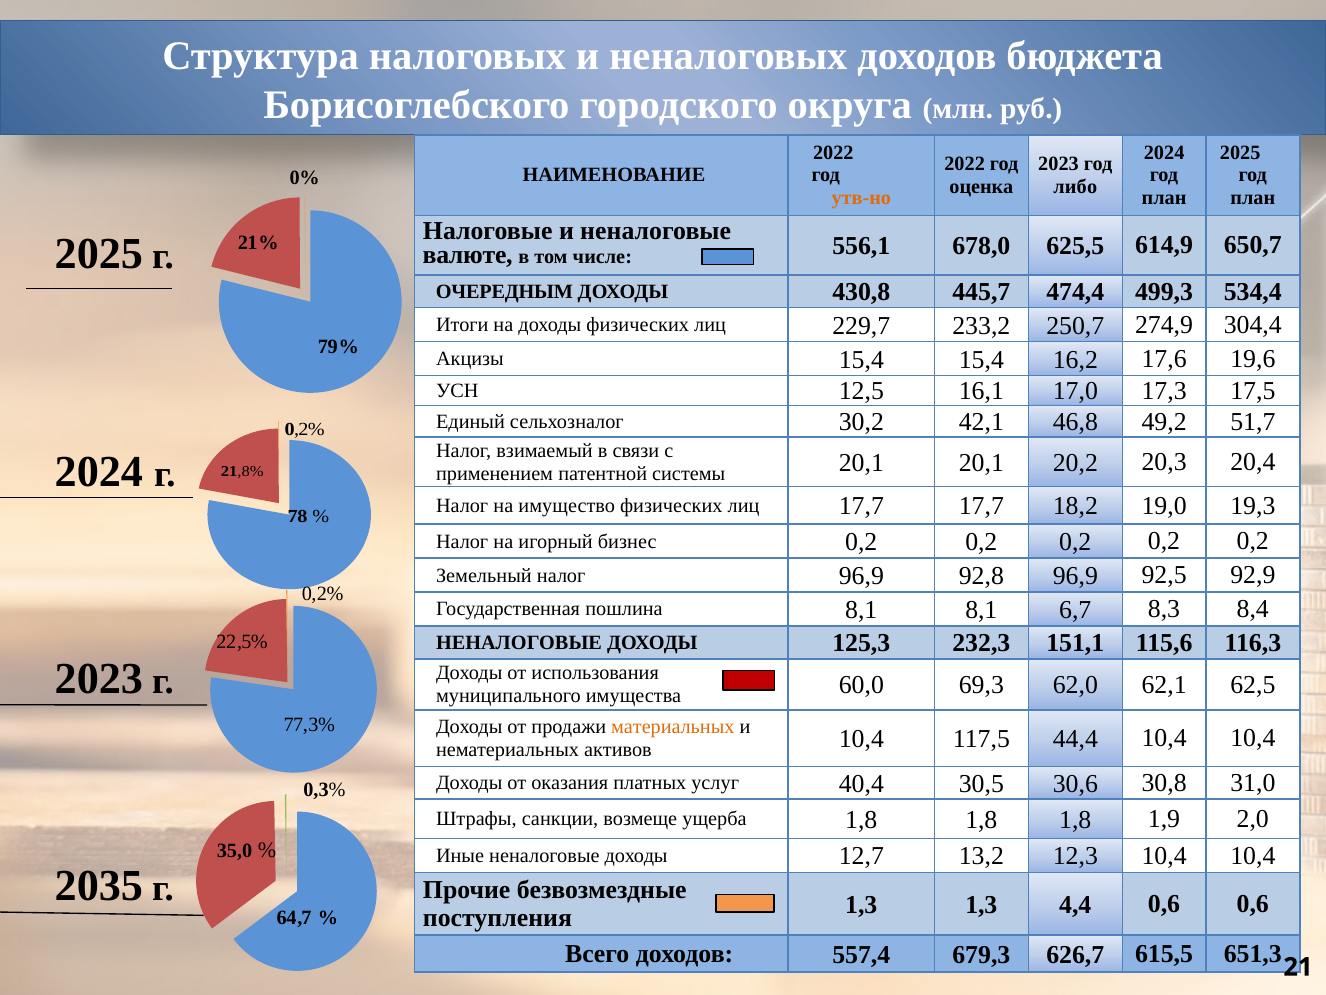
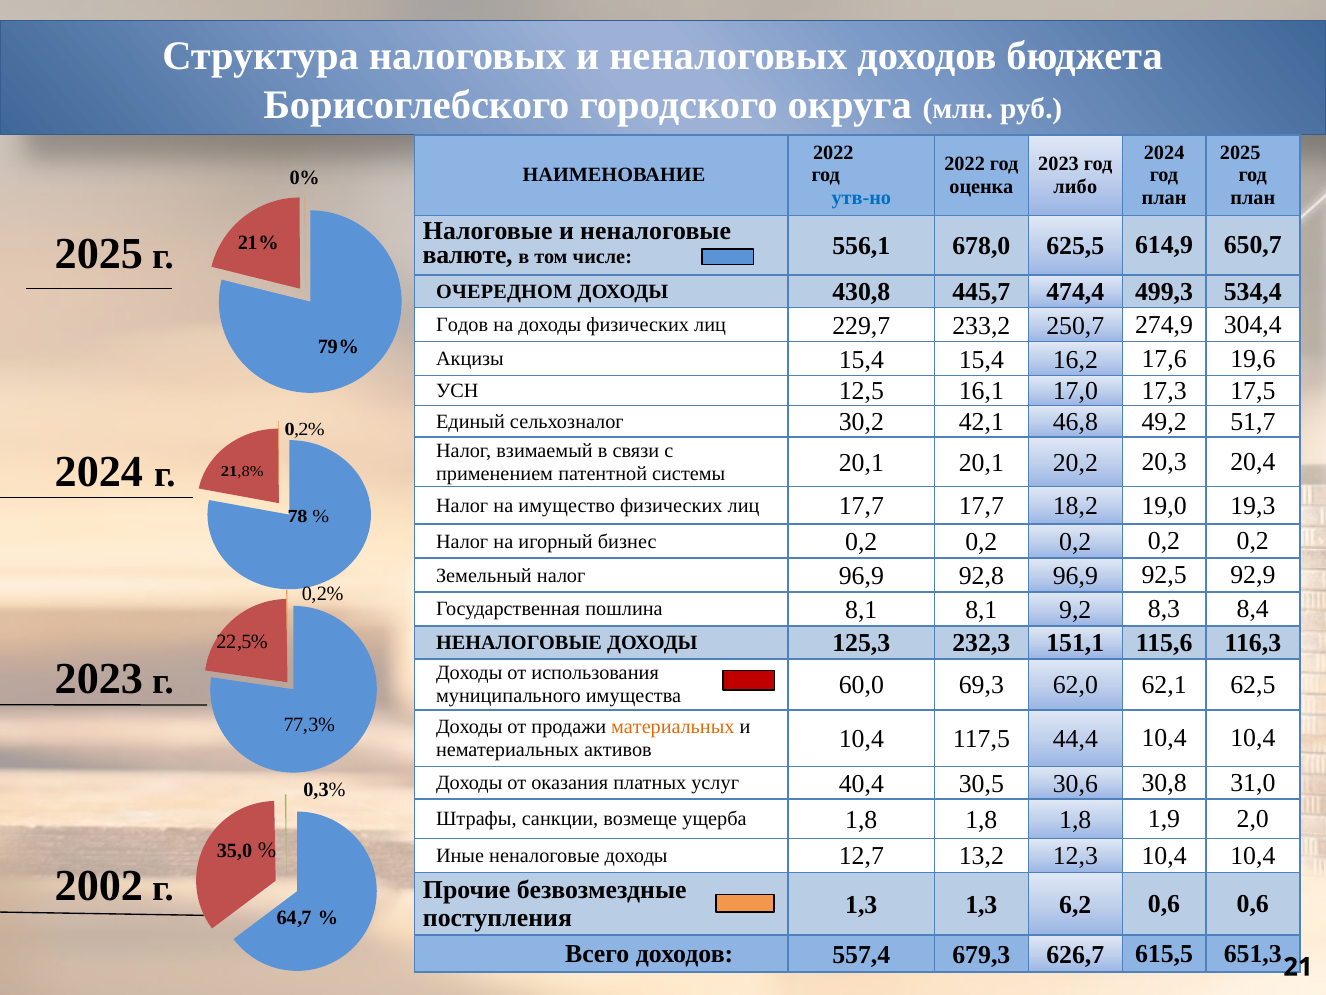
утв-но colour: orange -> blue (861, 198)
ОЧЕРЕДНЫМ: ОЧЕРЕДНЫМ -> ОЧЕРЕДНОМ (504, 291)
Итоги: Итоги -> Годов (462, 325)
6,7: 6,7 -> 9,2 (1075, 610)
2035: 2035 -> 2002 (99, 886)
4,4: 4,4 -> 6,2 (1075, 904)
